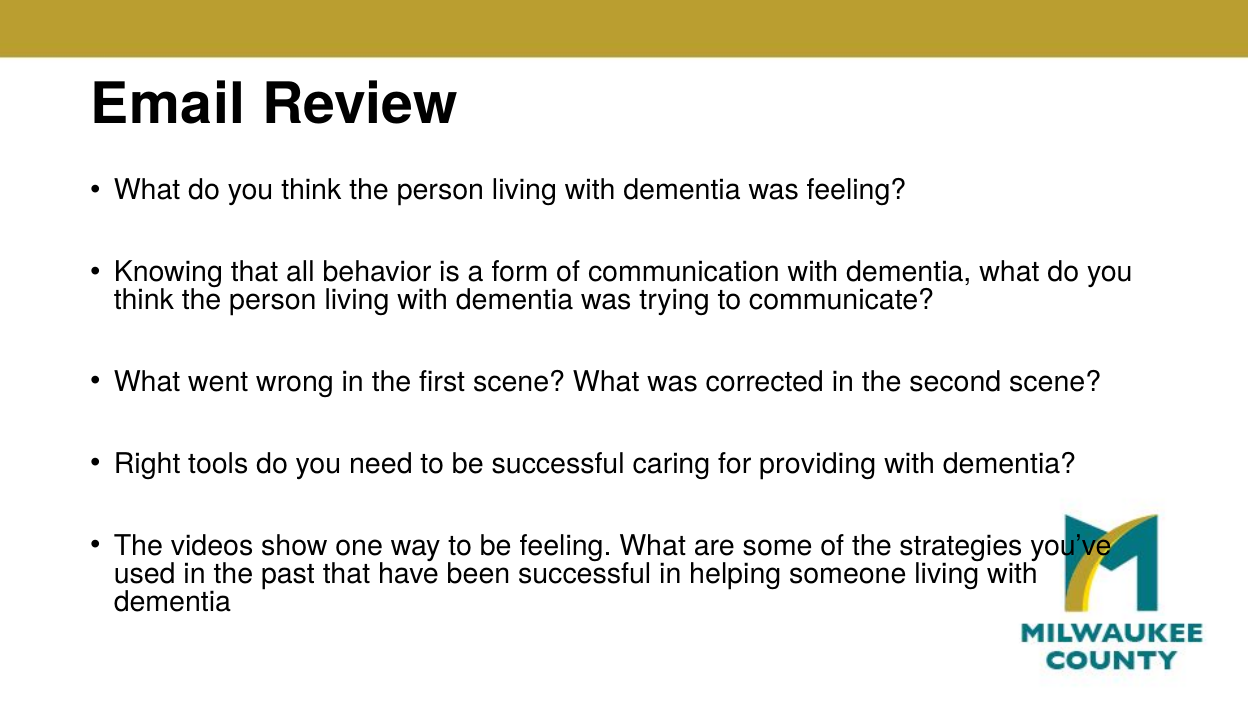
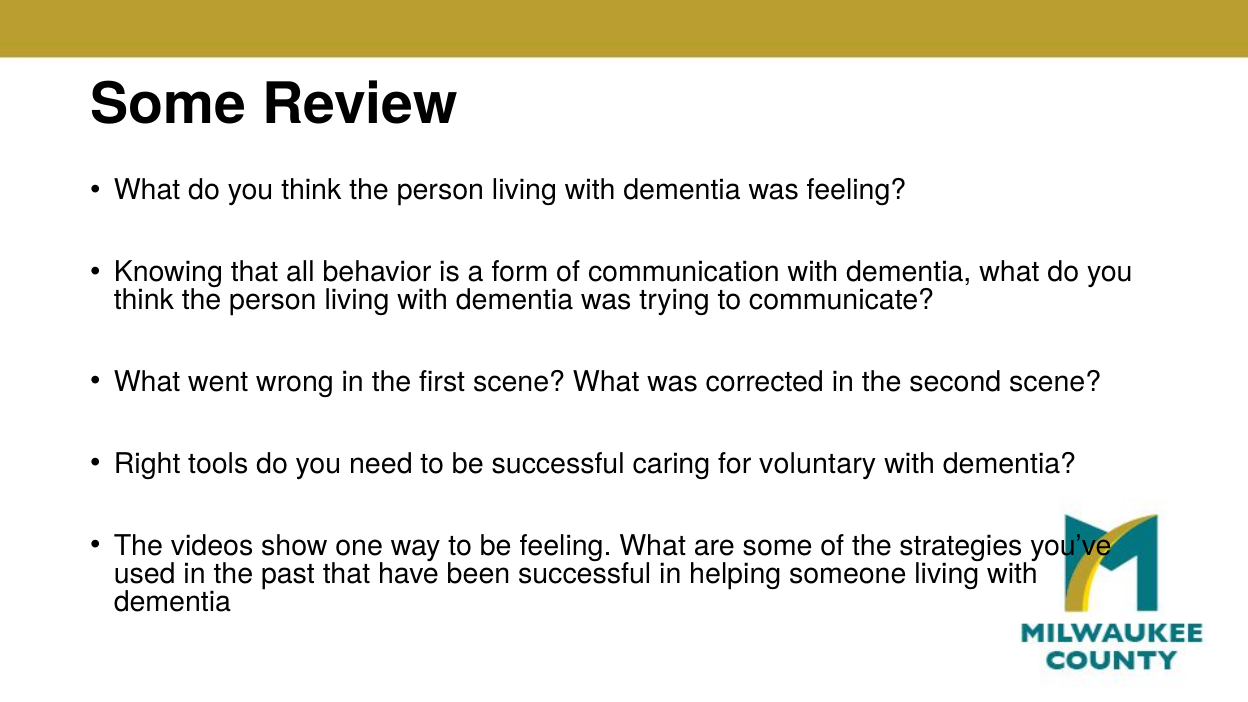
Email: Email -> Some (168, 105)
providing: providing -> voluntary (818, 464)
